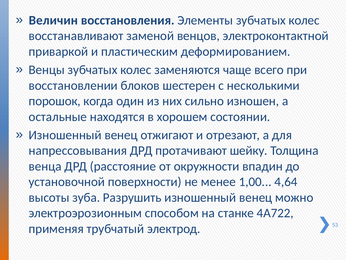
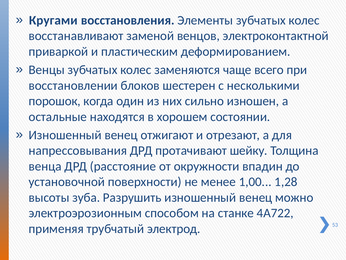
Величин: Величин -> Кругами (53, 20)
4,64: 4,64 -> 1,28 (286, 182)
